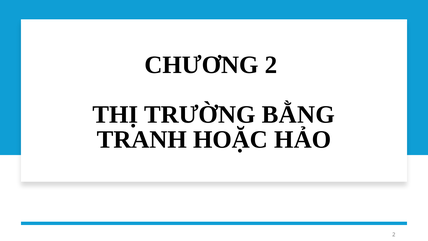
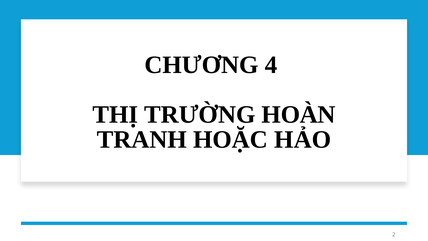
CHƯƠNG 2: 2 -> 4 (271, 65)
BẰNG: BẰNG -> HOÀN (299, 115)
